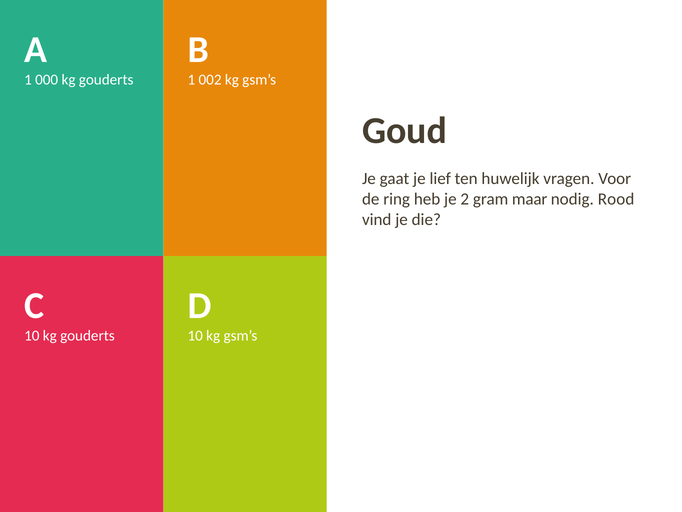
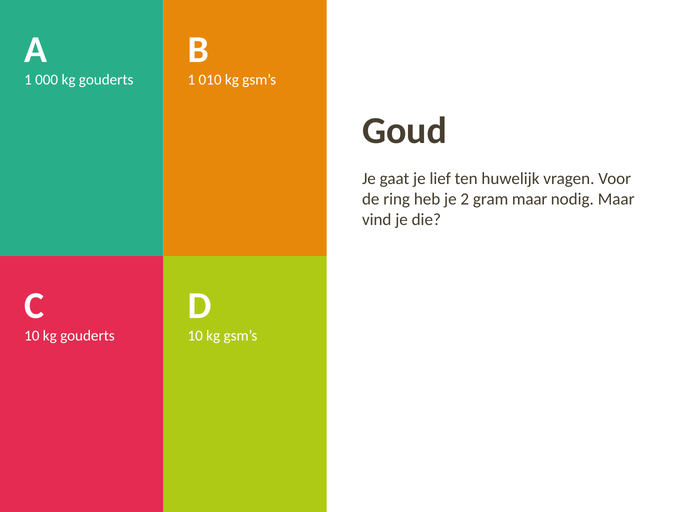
002: 002 -> 010 (210, 80)
nodig Rood: Rood -> Maar (616, 199)
